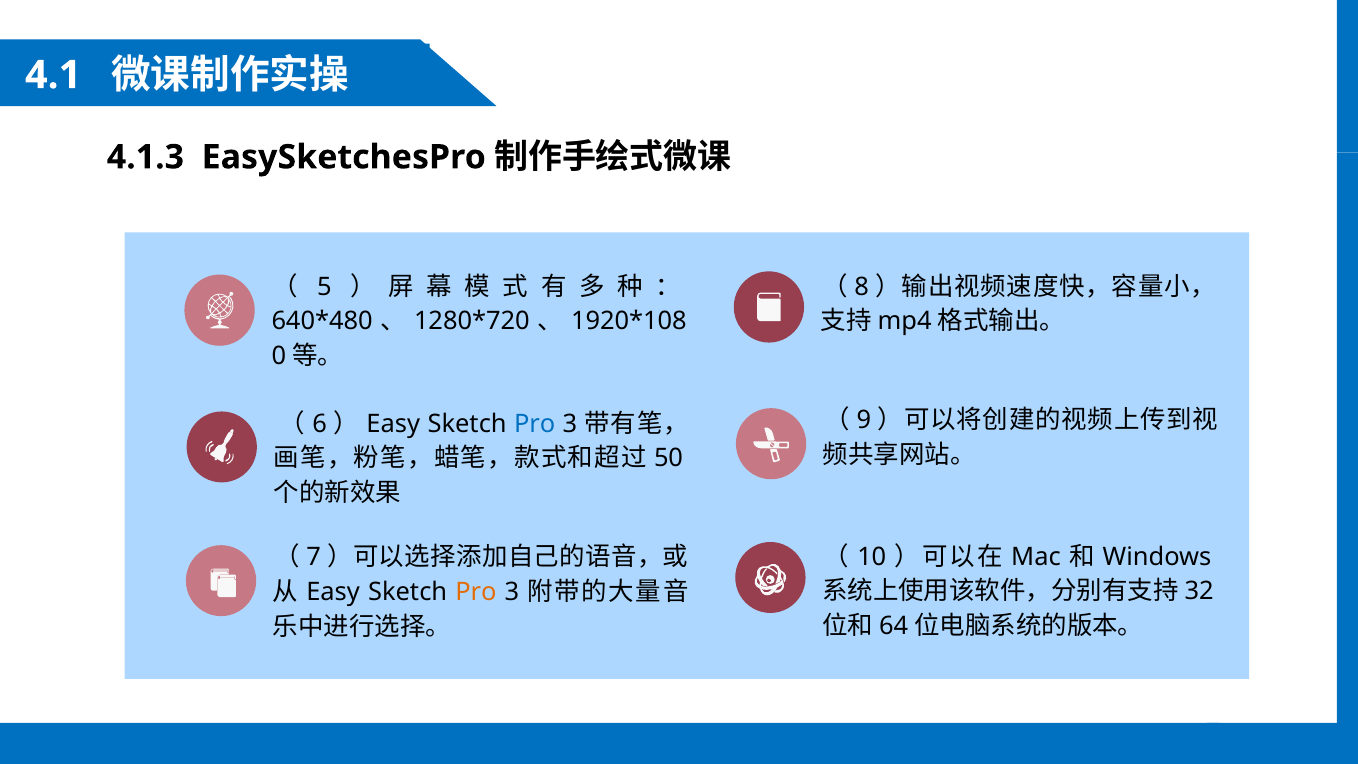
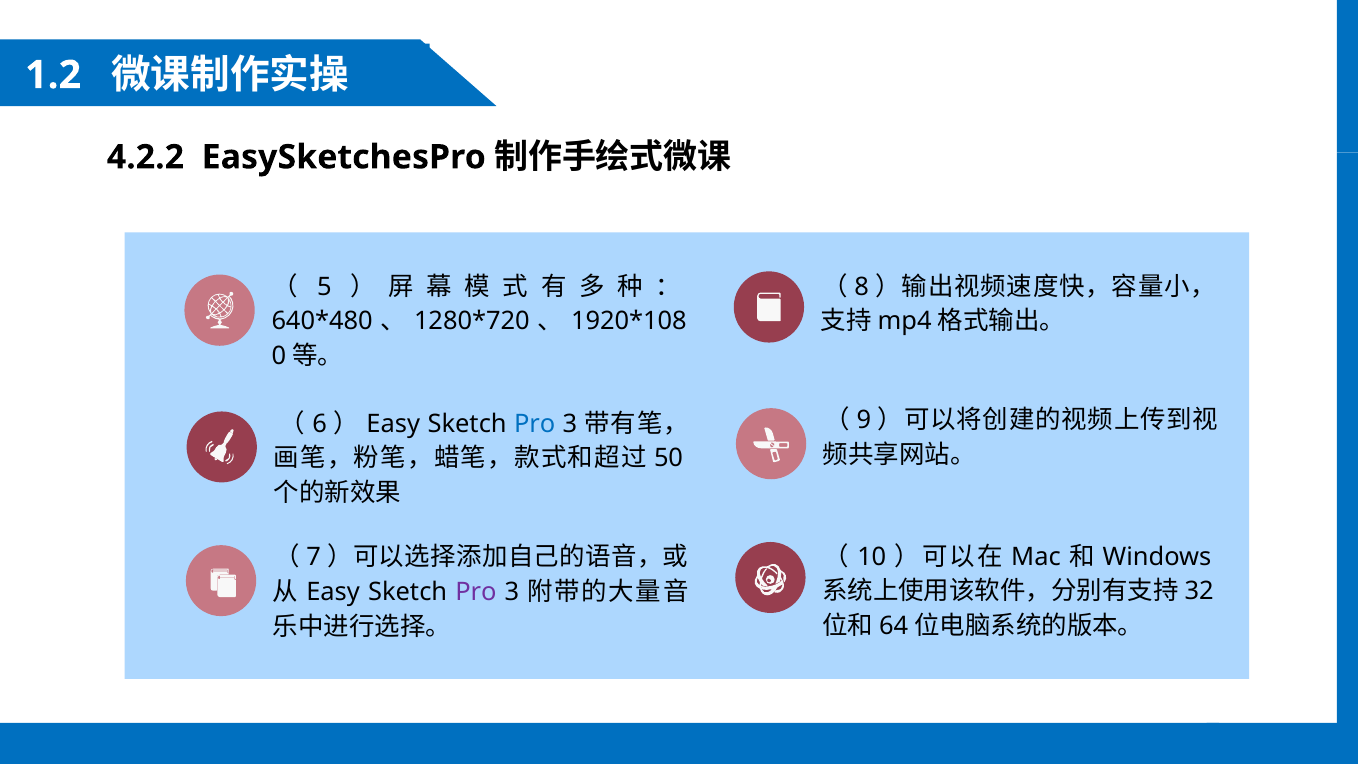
4.1: 4.1 -> 1.2 (53, 75)
4.1.3: 4.1.3 -> 4.2.2 (145, 157)
Pro colour: orange -> purple (476, 592)
